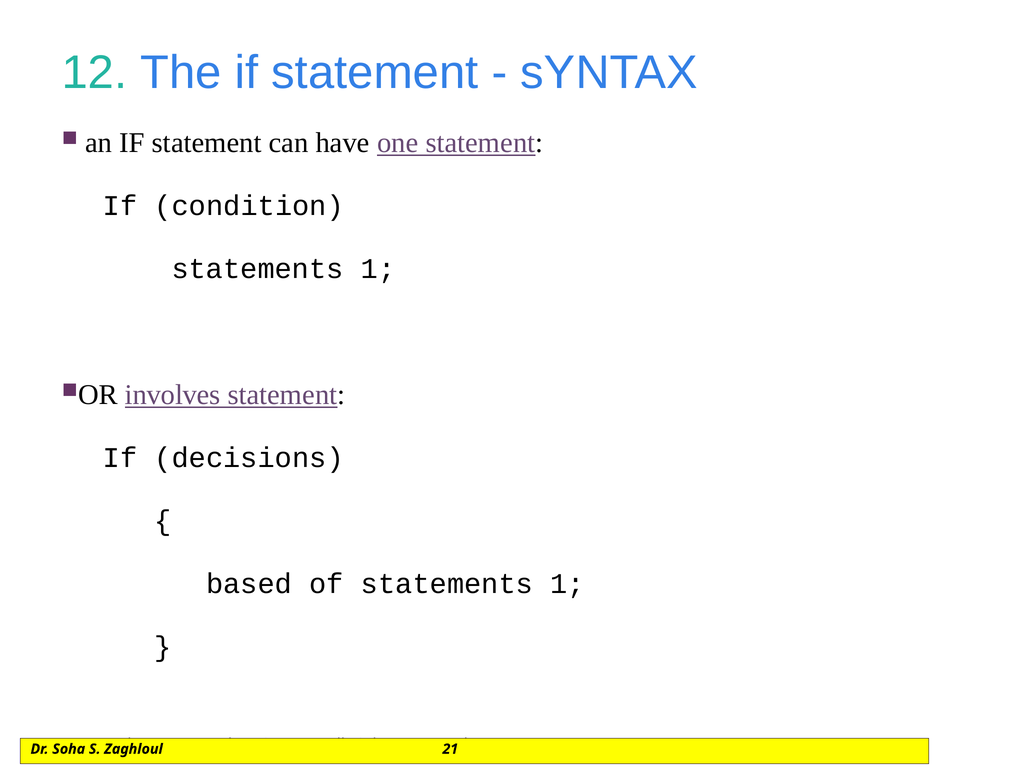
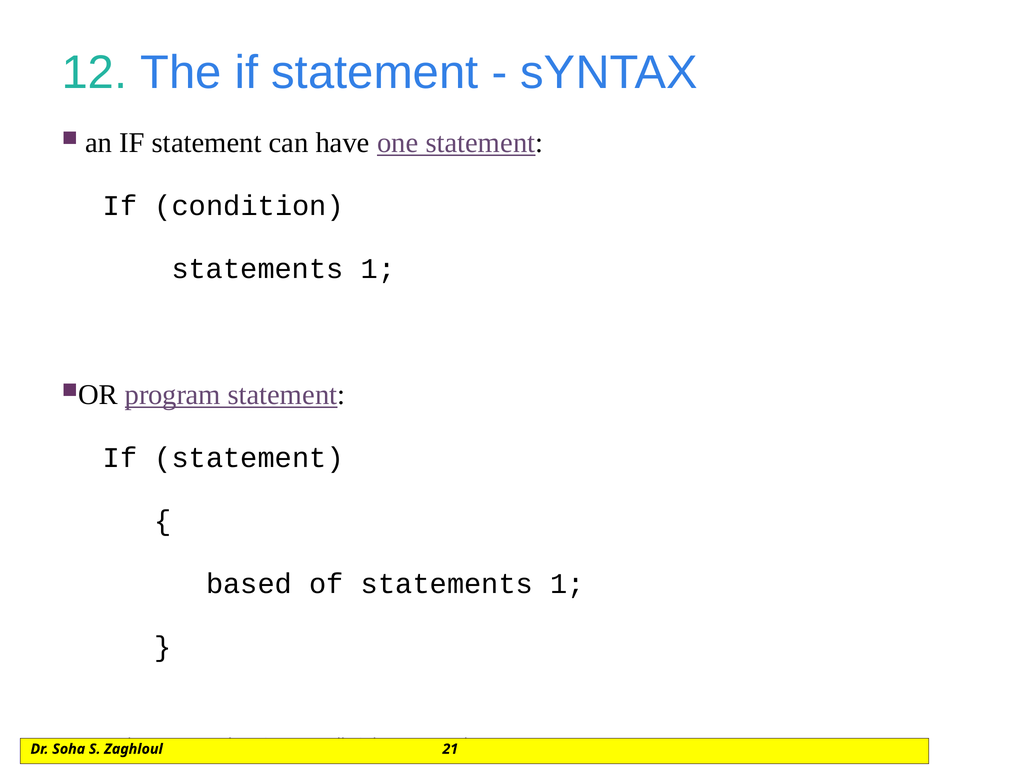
involves: involves -> program (173, 395)
decisions: decisions -> statement (249, 458)
